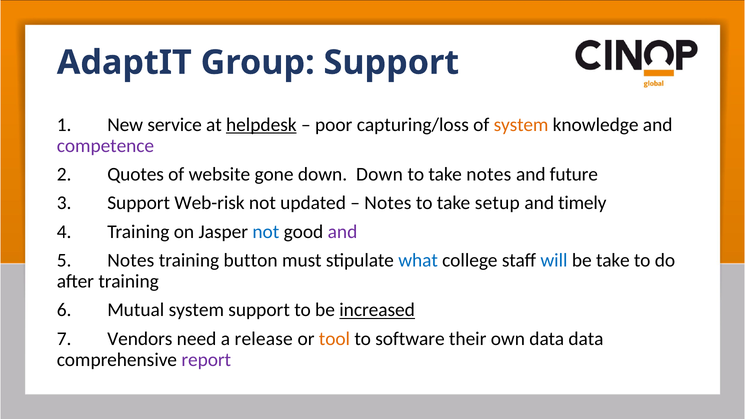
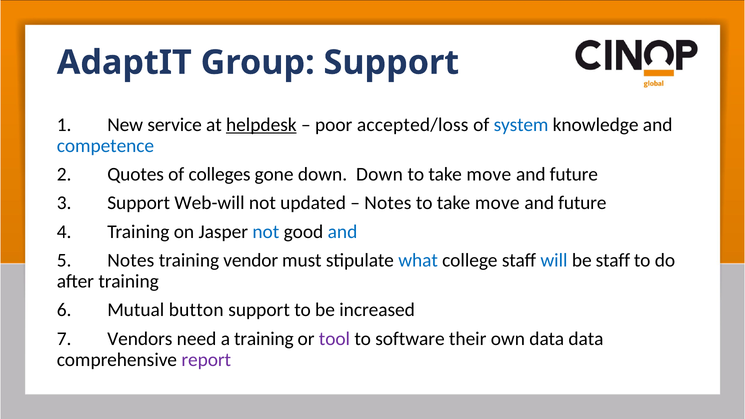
capturing/loss: capturing/loss -> accepted/loss (413, 125)
system colour: orange -> blue (521, 125)
competence colour: purple -> blue (105, 146)
website: website -> colleges (220, 174)
notes: notes -> move (489, 174)
Web-risk: Web-risk -> Web-will (210, 203)
setup: setup -> move (497, 203)
timely: timely -> future (582, 203)
and colour: purple -> blue (342, 232)
button: button -> vendor (251, 260)
be take: take -> staff (613, 260)
Mutual system: system -> button (196, 310)
increased underline: present -> none (377, 310)
a release: release -> training (264, 339)
tool colour: orange -> purple (334, 339)
